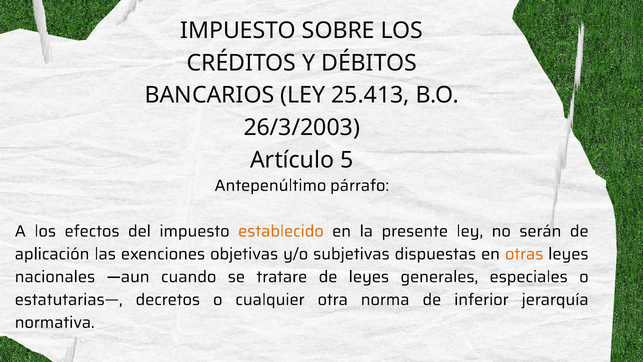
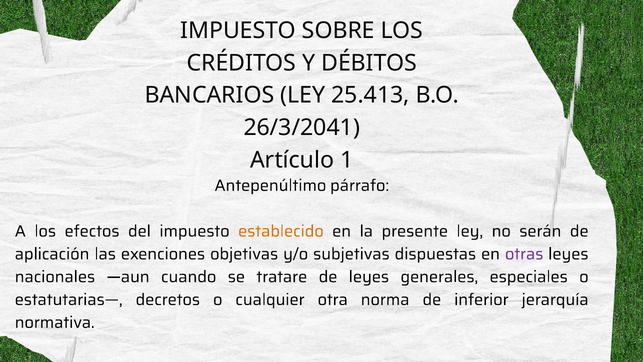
26/3/2003: 26/3/2003 -> 26/3/2041 (302, 128)
5: 5 -> 1 (347, 160)
otras colour: orange -> purple (524, 254)
